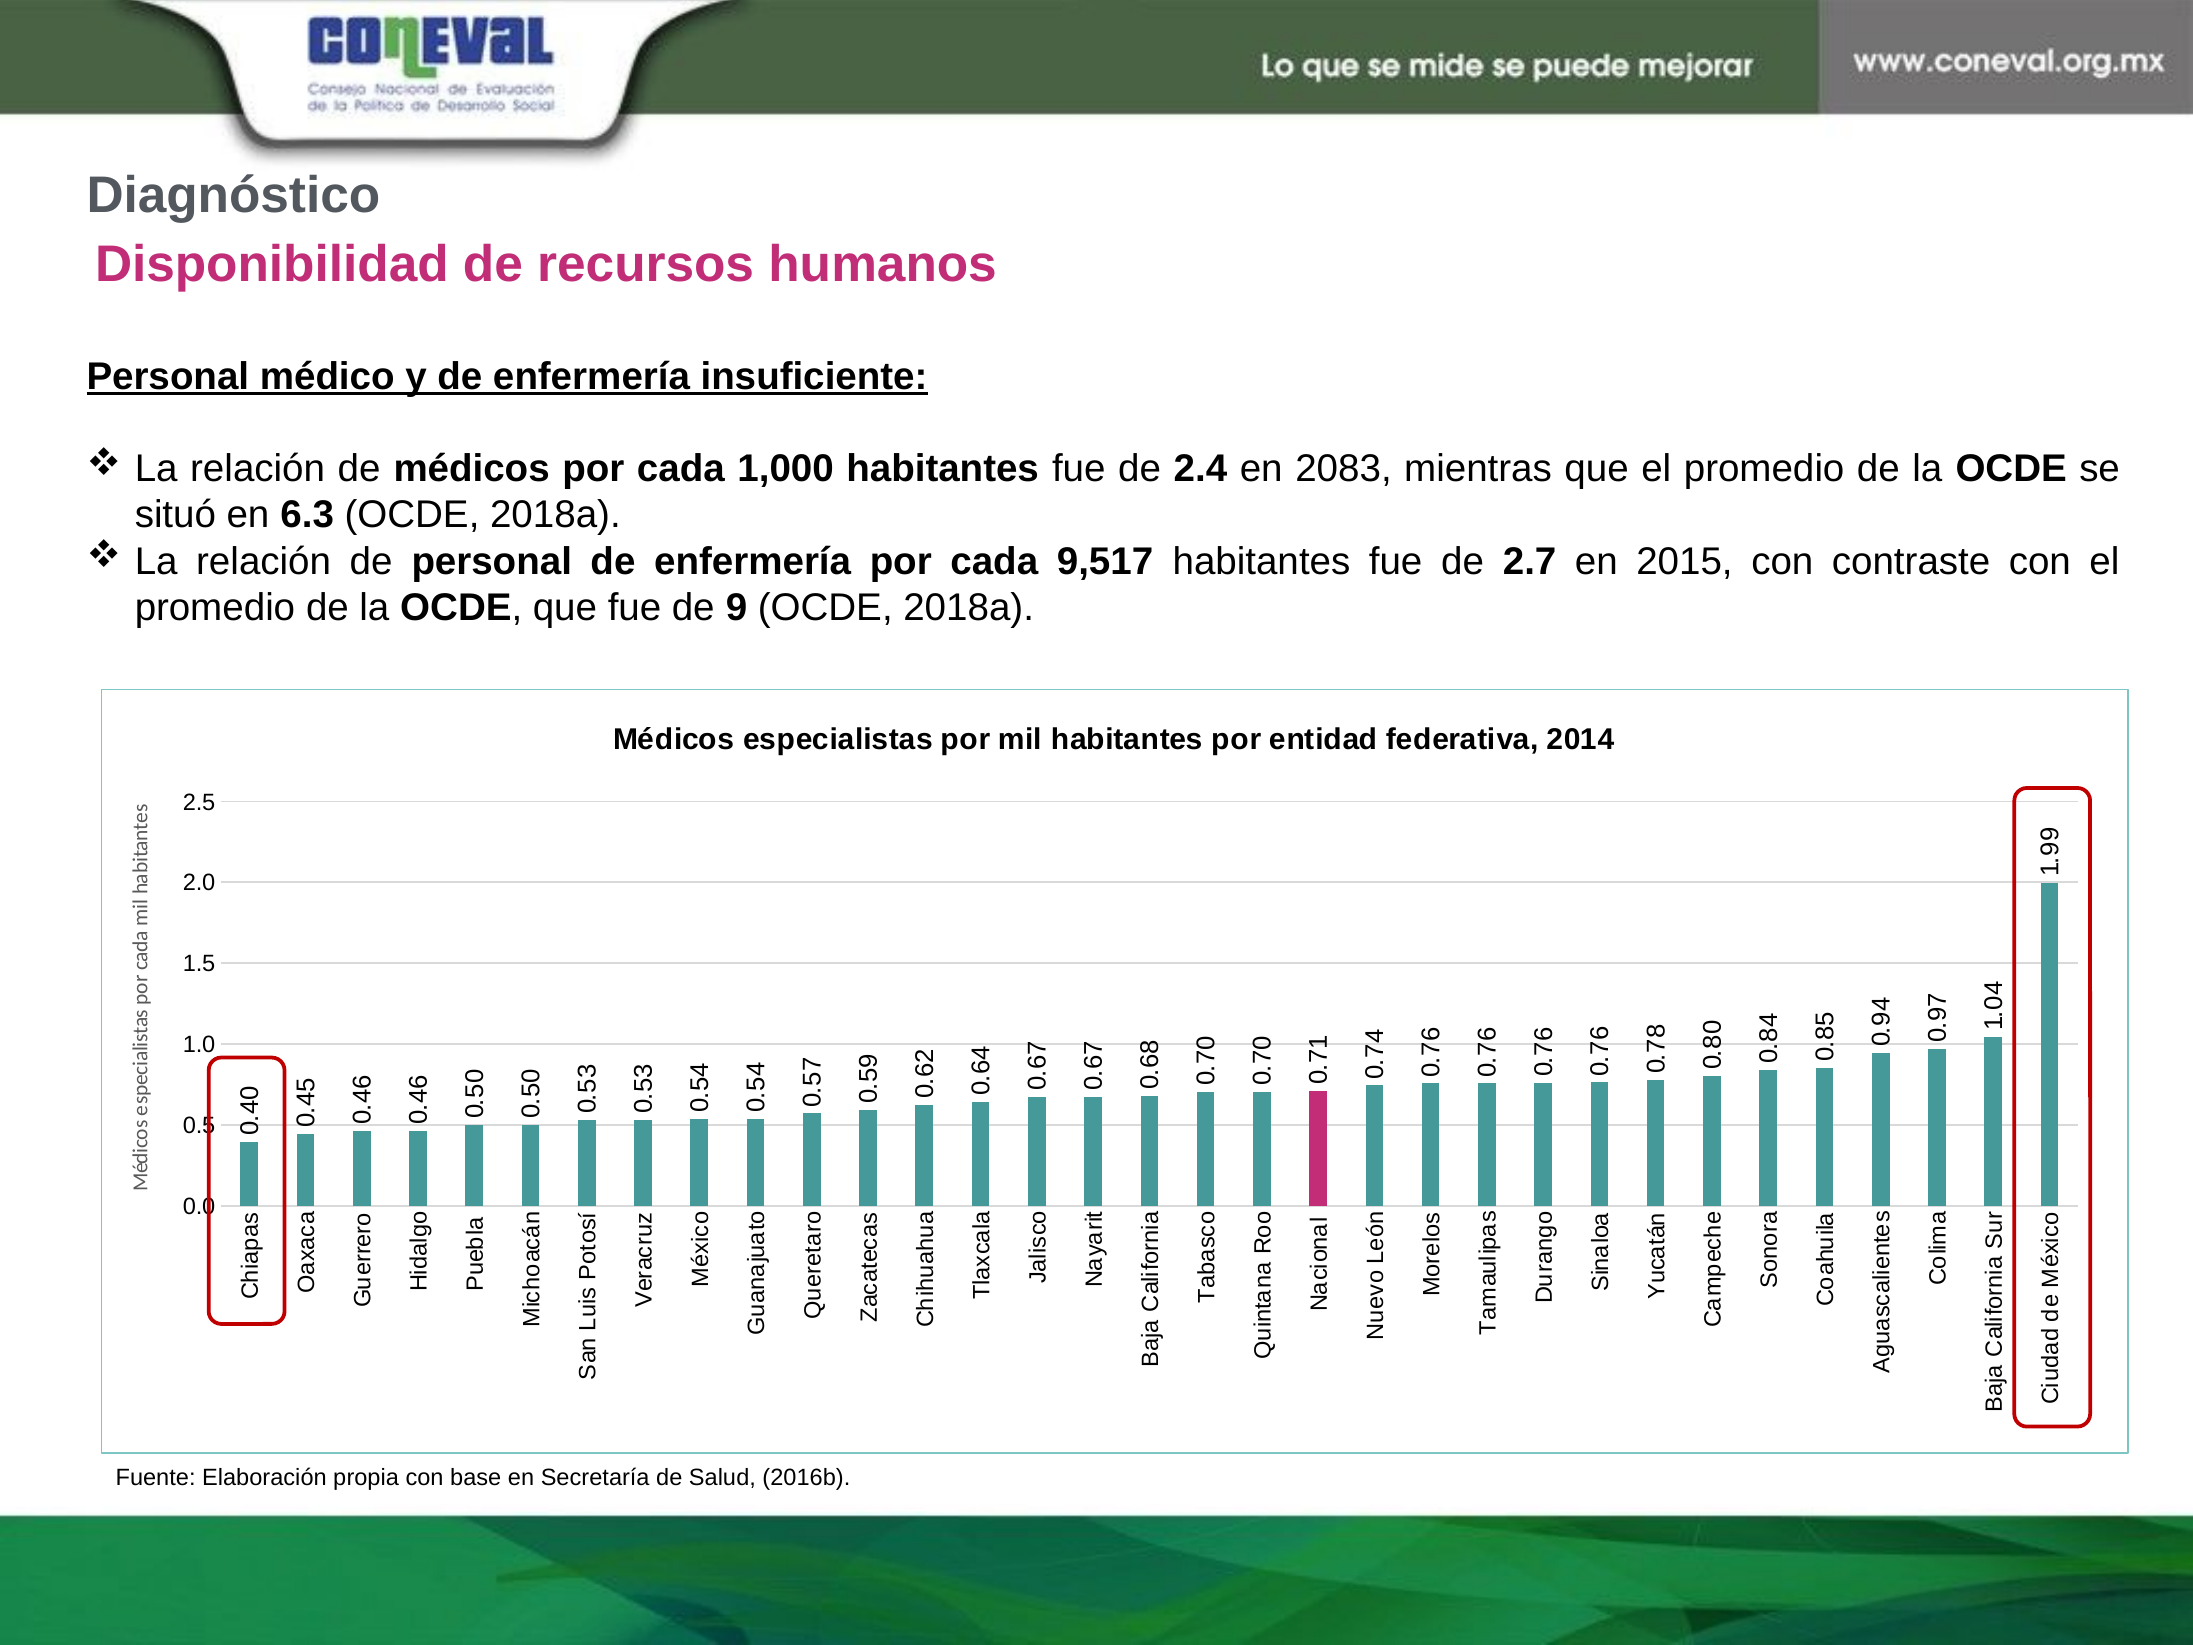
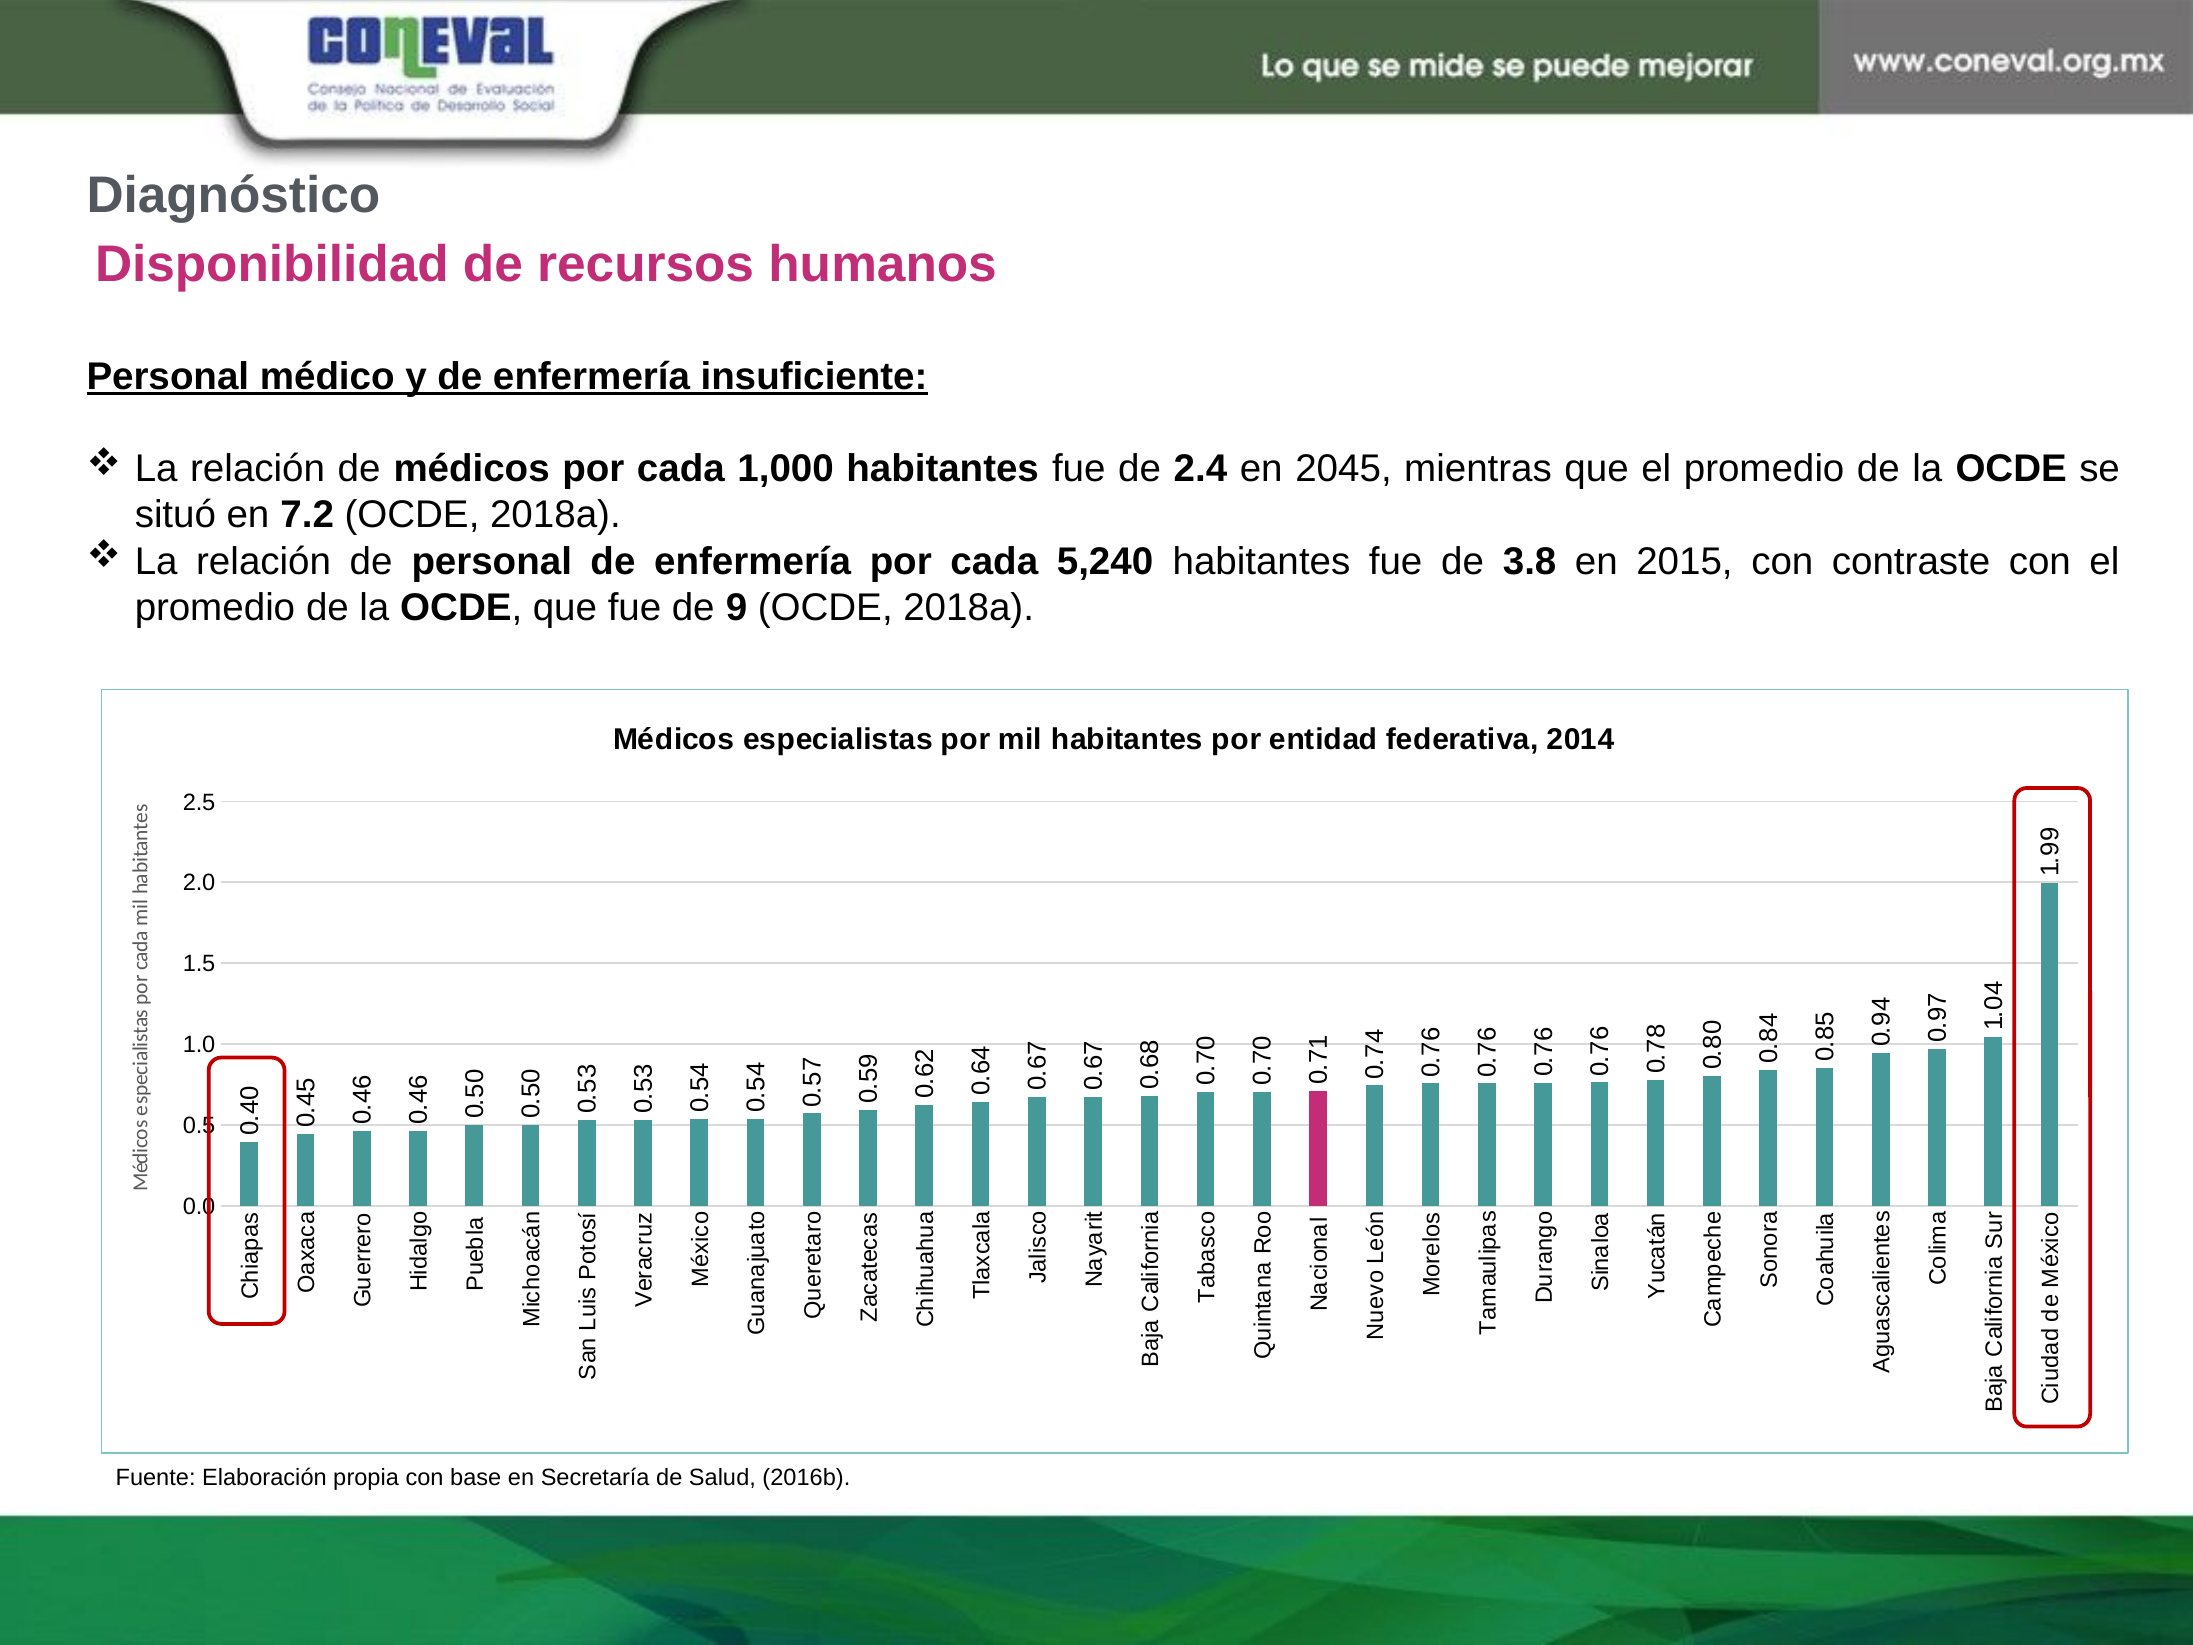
2083: 2083 -> 2045 (1343, 469)
6.3: 6.3 -> 7.2 (307, 515)
9,517: 9,517 -> 5,240 (1105, 561)
2.7: 2.7 -> 3.8 (1530, 561)
